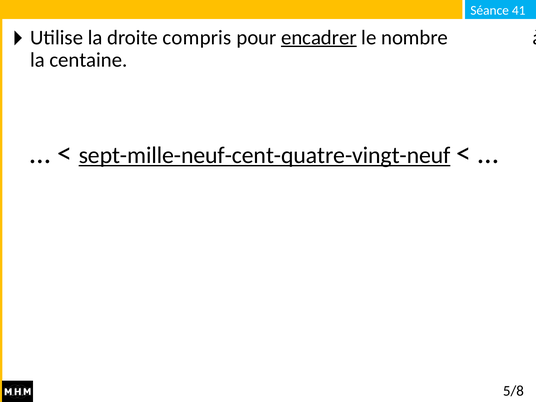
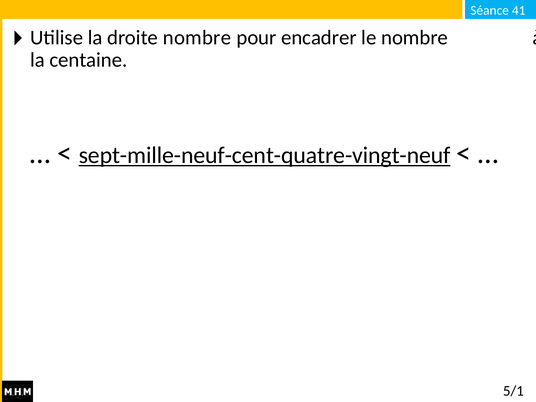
droite compris: compris -> nombre (197, 37)
encadrer underline: present -> none (319, 37)
5/8: 5/8 -> 5/1 (513, 391)
